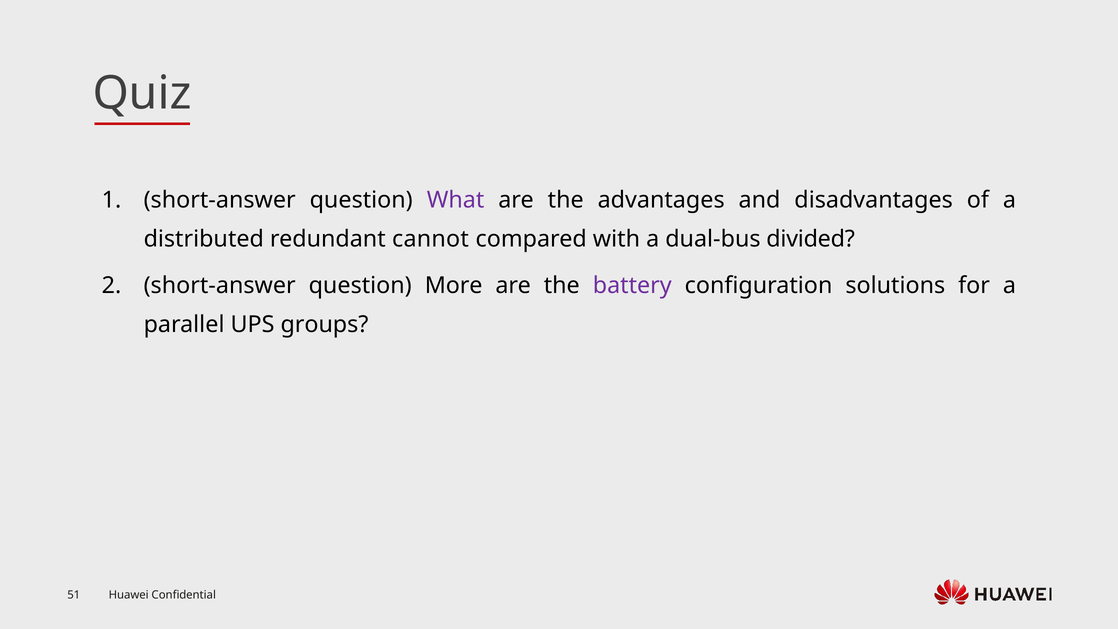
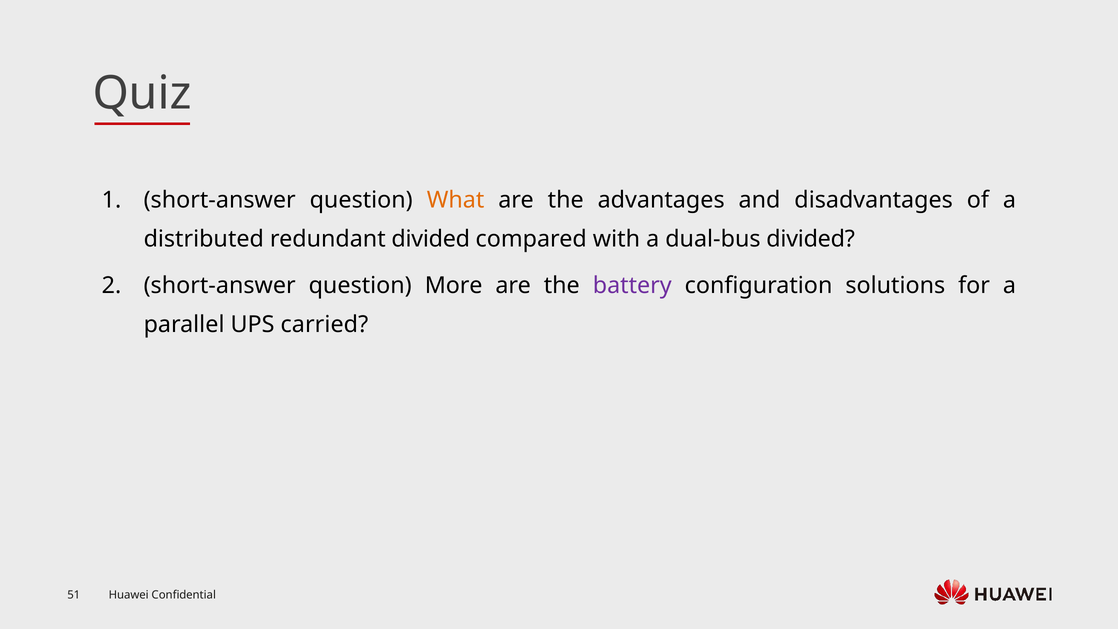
What colour: purple -> orange (456, 200)
redundant cannot: cannot -> divided (431, 239)
groups: groups -> carried (324, 324)
